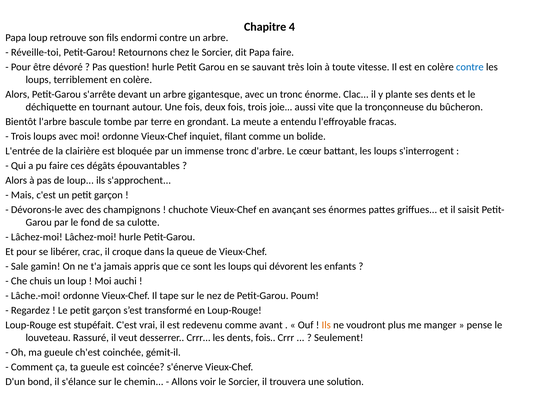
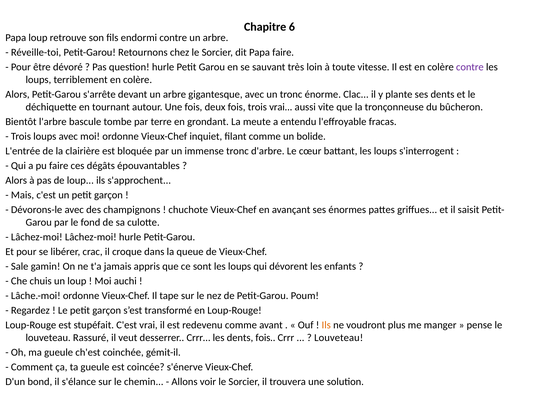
4: 4 -> 6 (292, 27)
contre colour: blue -> purple (470, 67)
trois joie: joie -> vrai (281, 107)
Seulement: Seulement -> Louveteau (339, 338)
